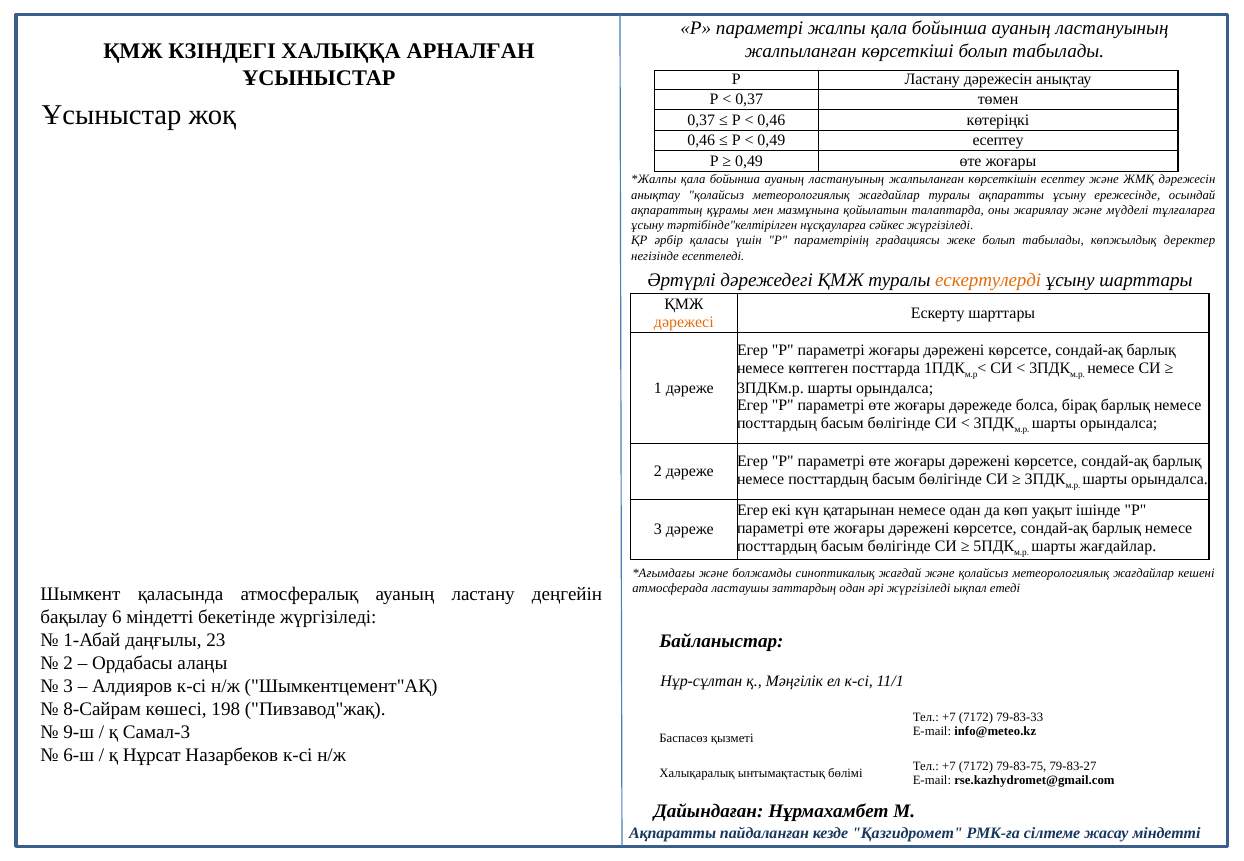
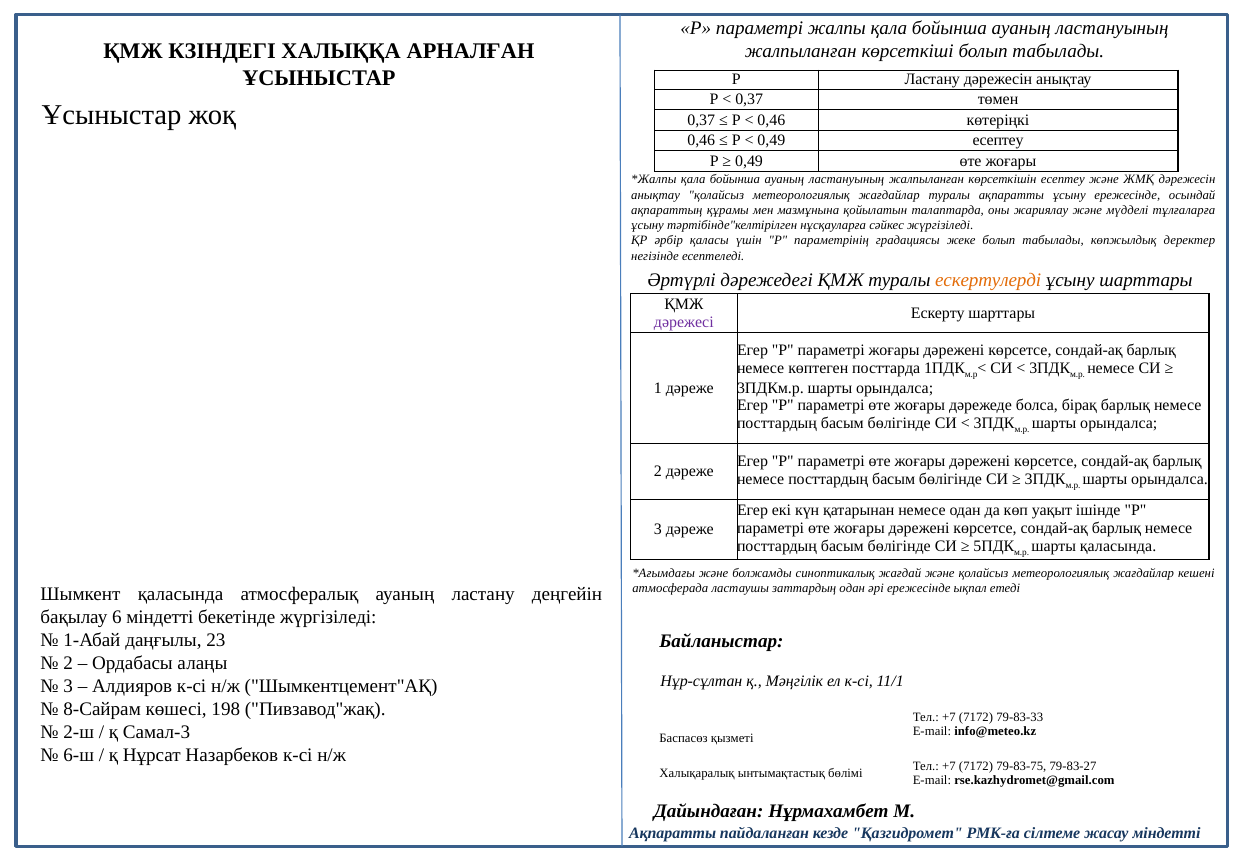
дәрежесі colour: orange -> purple (684, 322)
шарты жағдайлар: жағдайлар -> қаласында (1118, 546)
әрі жүргізіледі: жүргізіледі -> ережесінде (919, 588)
9-ш: 9-ш -> 2-ш (79, 732)
